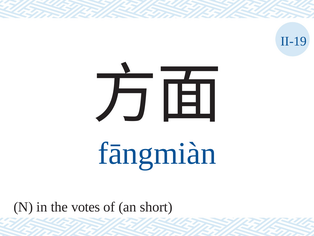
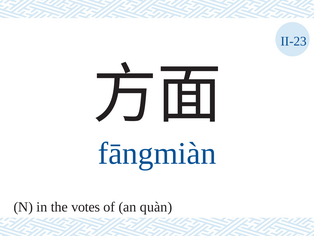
II-19: II-19 -> II-23 (294, 41)
short: short -> quàn (156, 207)
